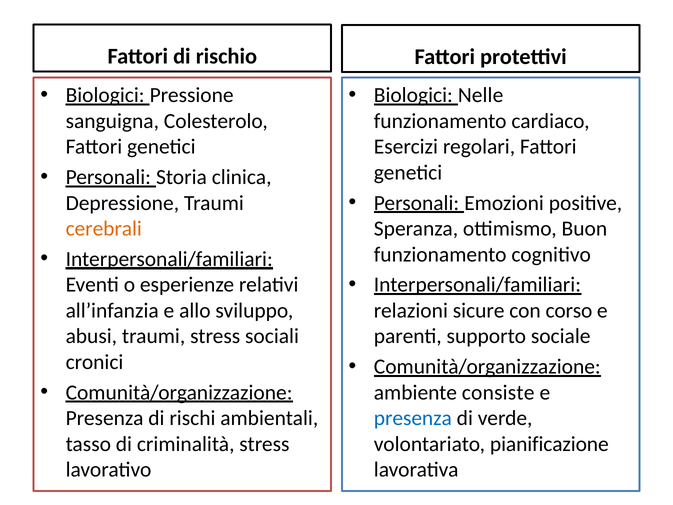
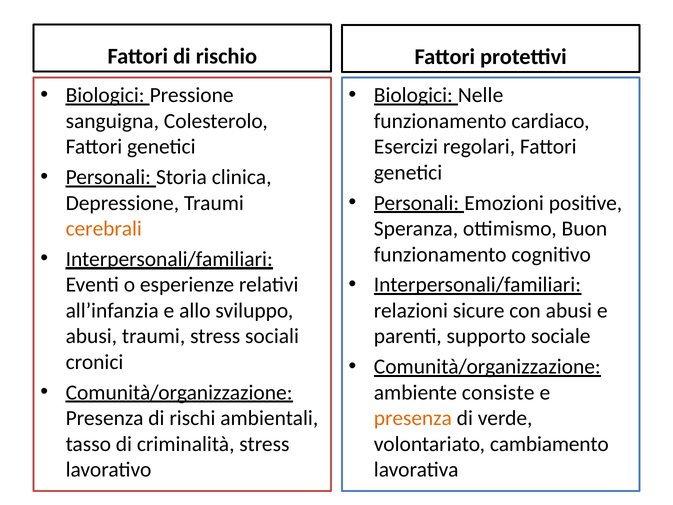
con corso: corso -> abusi (569, 310)
presenza colour: blue -> orange (413, 418)
pianificazione: pianificazione -> cambiamento (549, 444)
